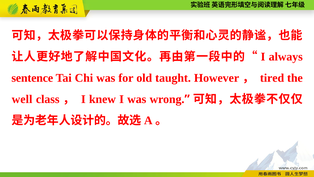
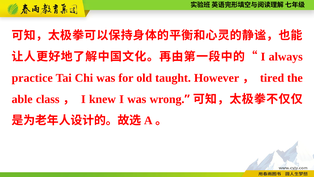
sentence: sentence -> practice (32, 78)
well: well -> able (22, 99)
